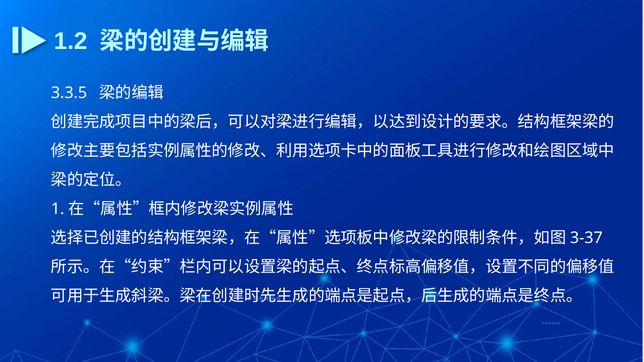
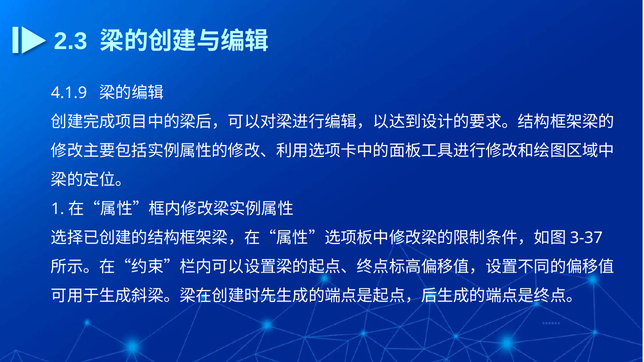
1.2: 1.2 -> 2.3 (71, 41)
3.3.5: 3.3.5 -> 4.1.9 (69, 93)
